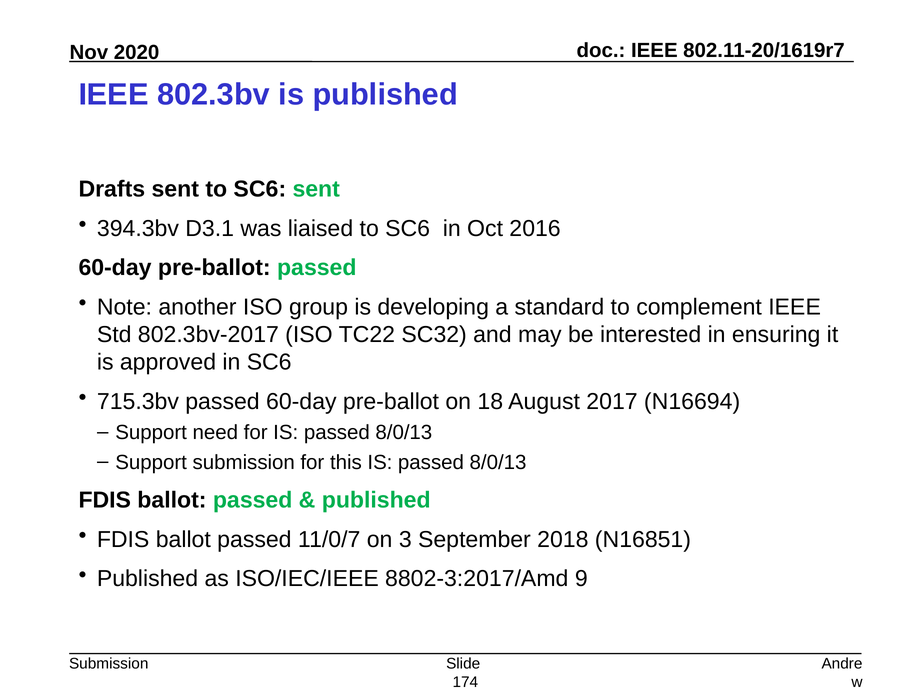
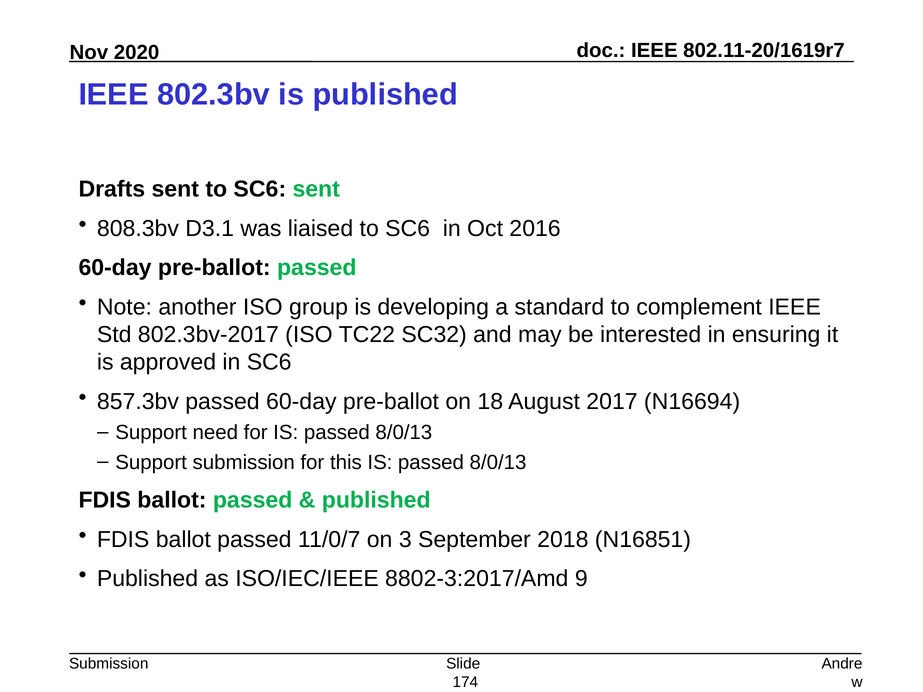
394.3bv: 394.3bv -> 808.3bv (138, 229)
715.3bv: 715.3bv -> 857.3bv (138, 402)
